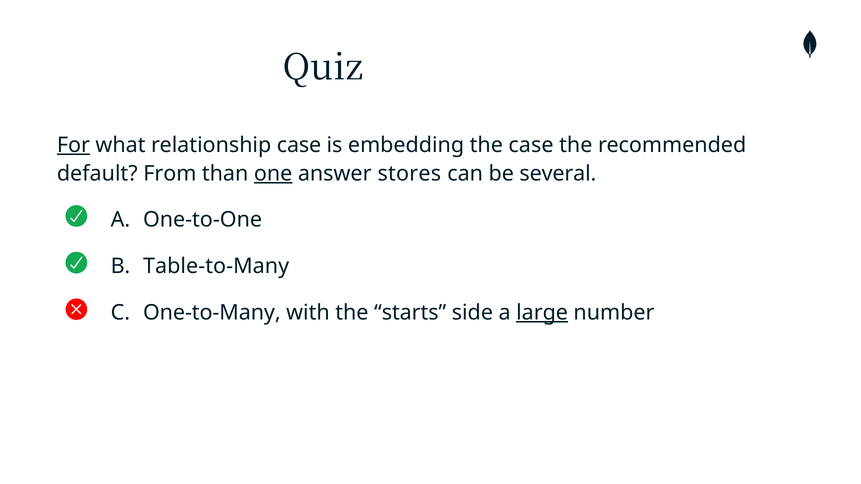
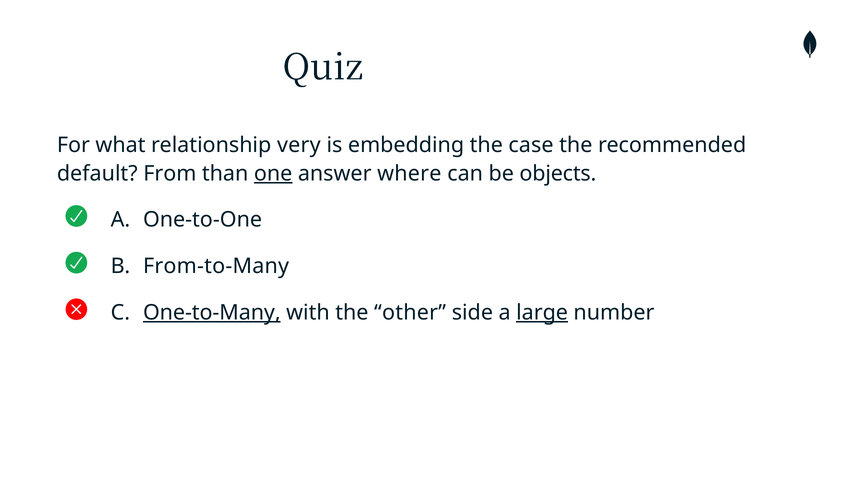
For underline: present -> none (73, 145)
relationship case: case -> very (299, 145)
stores: stores -> where (409, 174)
several: several -> objects (558, 174)
Table-to-Many: Table-to-Many -> From-to-Many (216, 266)
One-to-Many underline: none -> present (212, 313)
starts: starts -> other (410, 313)
